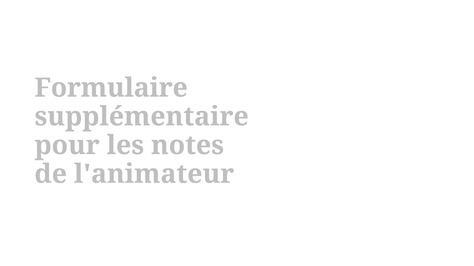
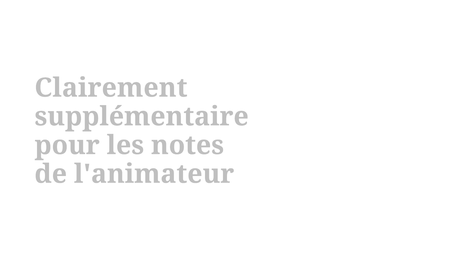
Formulaire: Formulaire -> Clairement (111, 88)
